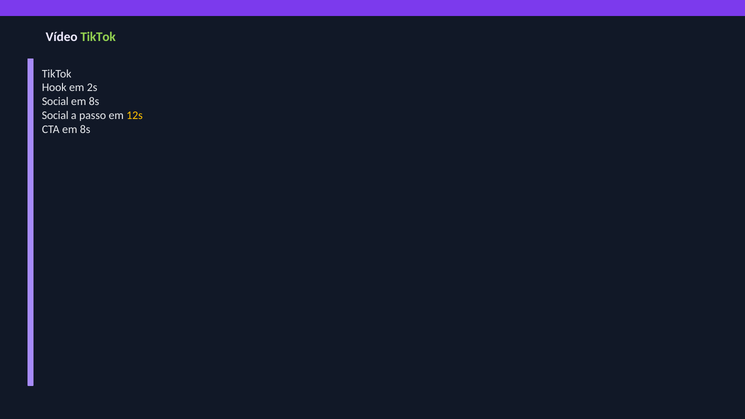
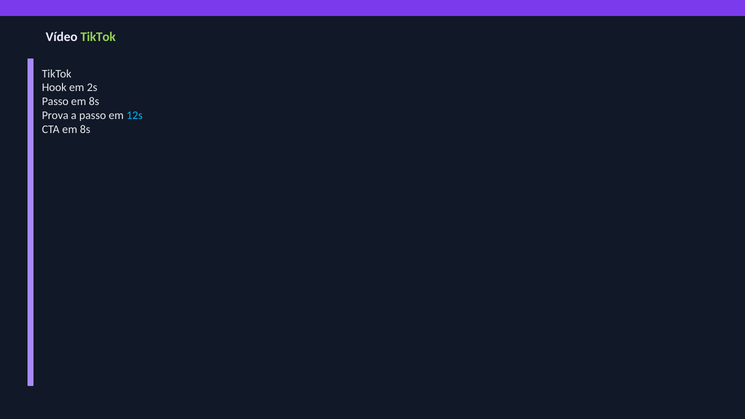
Social: Social -> Passo (55, 102)
Social: Social -> Prova (55, 116)
12s colour: yellow -> light blue (135, 116)
